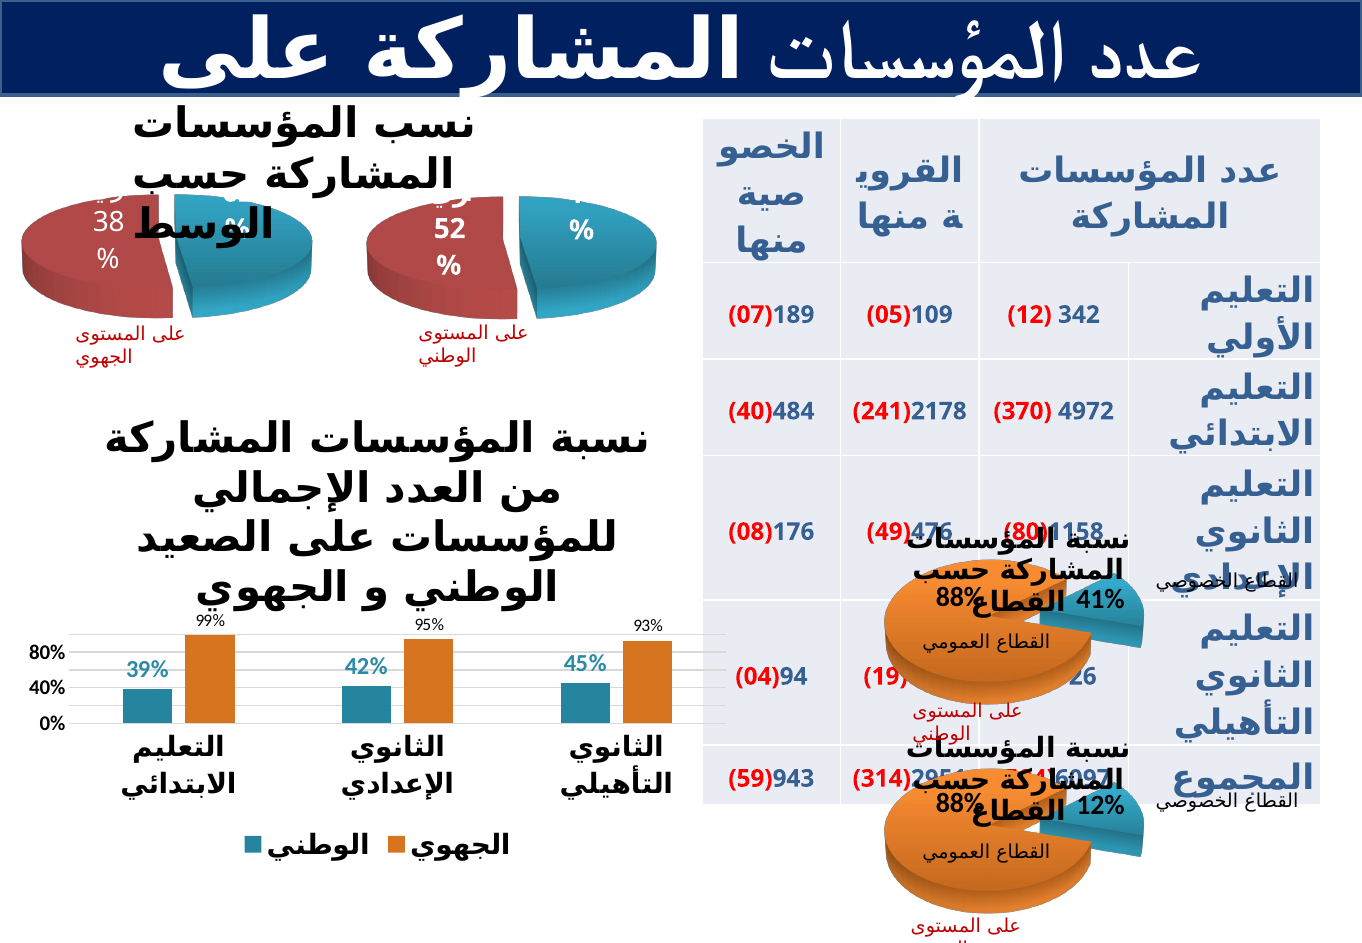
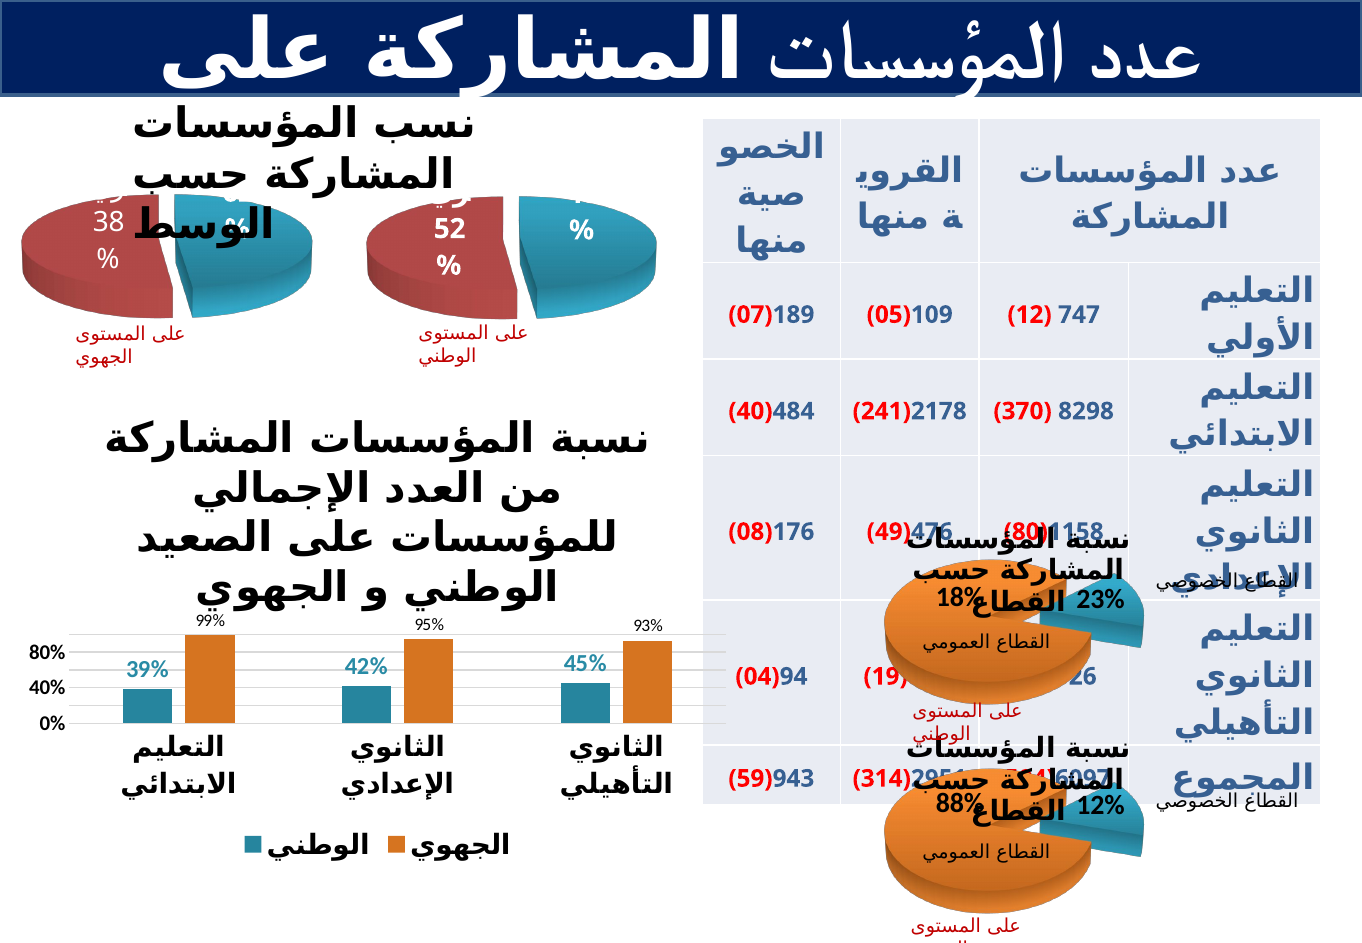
342: 342 -> 747 (1079, 315)
4972: 4972 -> 8298 (1086, 411)
88%: 88% -> 18% (960, 597)
41%: 41% -> 23% (1101, 600)
